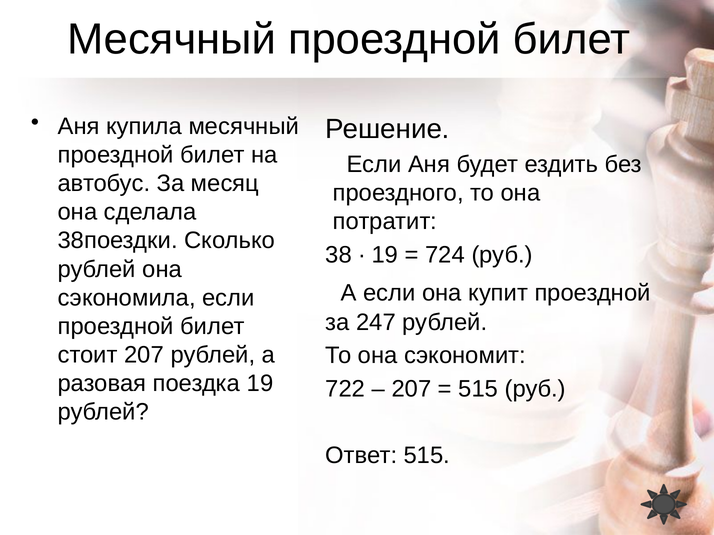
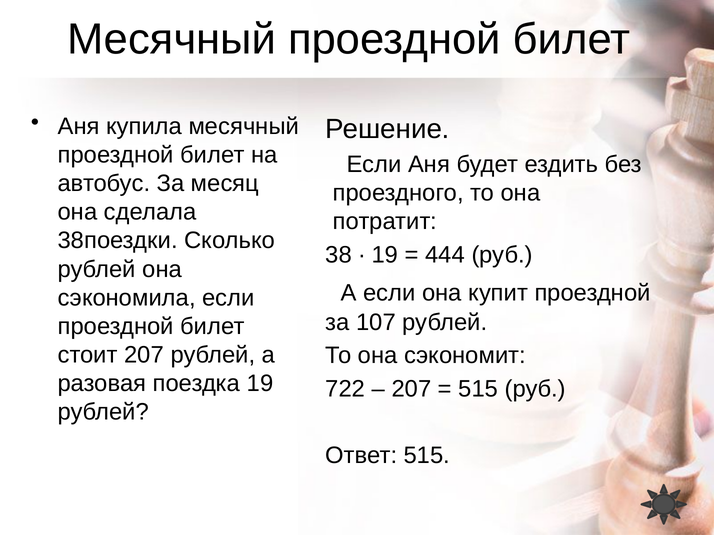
724: 724 -> 444 (445, 255)
247: 247 -> 107 (376, 323)
